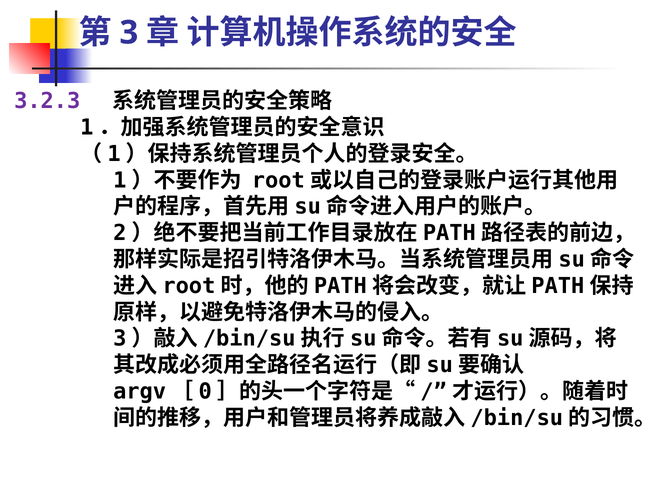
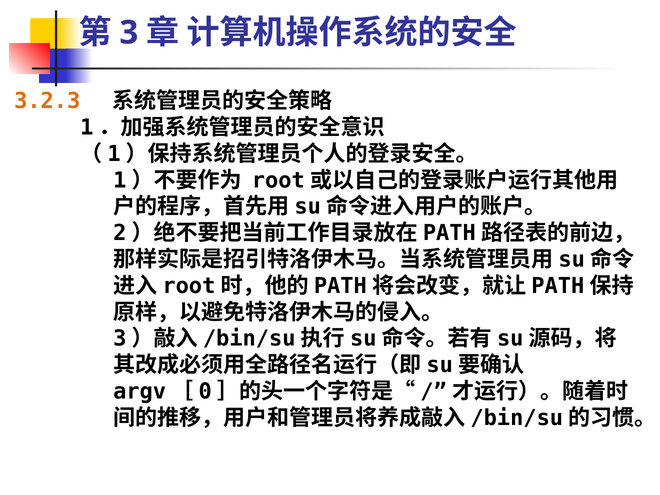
3.2.3 colour: purple -> orange (47, 101)
